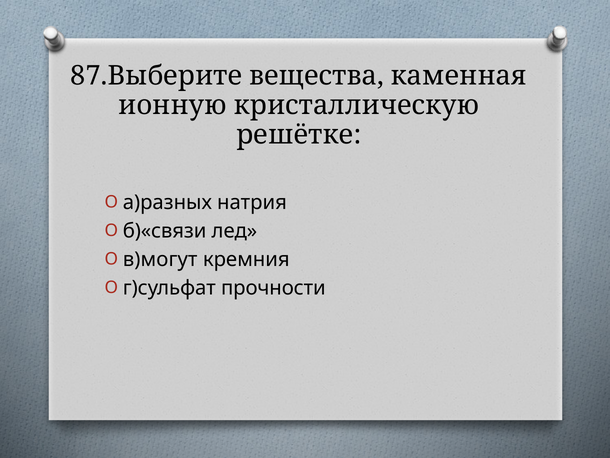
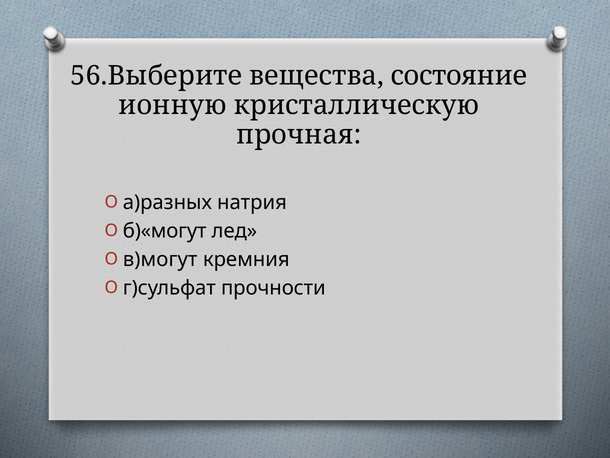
87.Выберите: 87.Выберите -> 56.Выберите (156, 76)
каменная: каменная -> состояние (459, 76)
решётке: решётке -> прочная (299, 135)
б)«связи: б)«связи -> б)«могут (165, 231)
